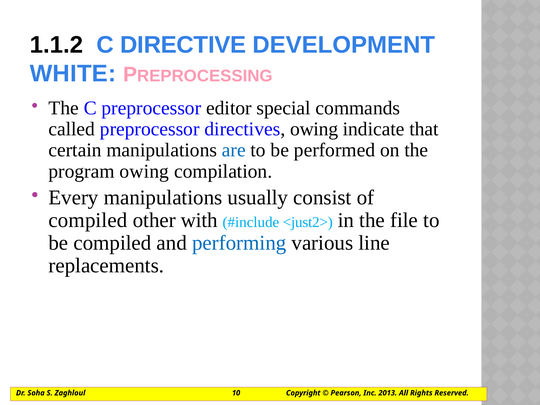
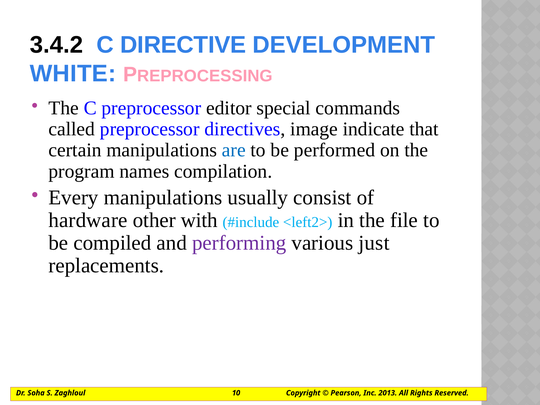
1.1.2: 1.1.2 -> 3.4.2 (56, 45)
directives owing: owing -> image (314, 129)
program owing: owing -> names (144, 171)
compiled: compiled -> hardware (88, 220)
<just2>: <just2> -> <left2> (308, 222)
performing colour: blue -> purple (239, 243)
line: line -> just (374, 243)
